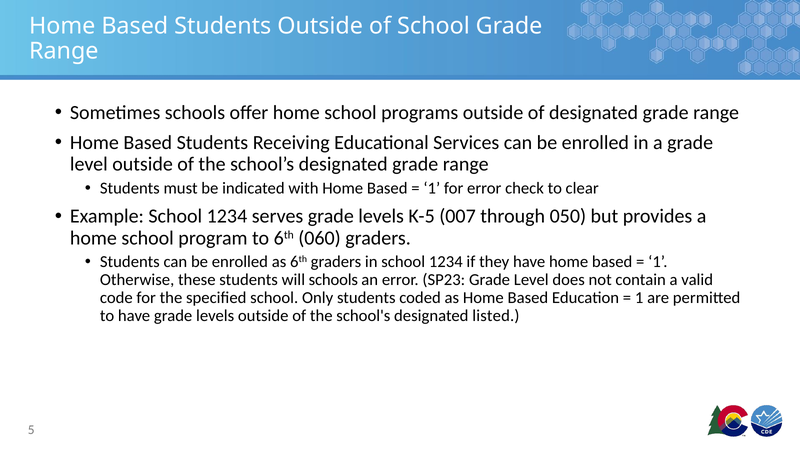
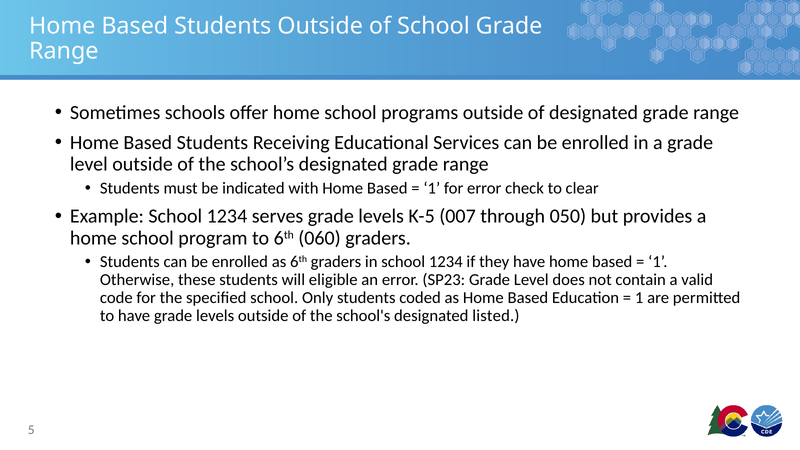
will schools: schools -> eligible (333, 280)
